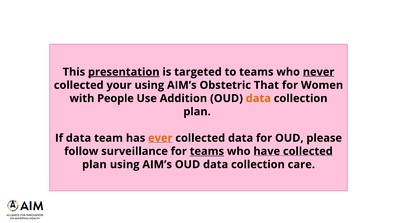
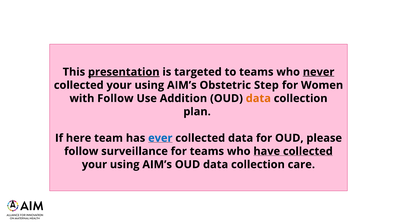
That: That -> Step (266, 85)
with People: People -> Follow (115, 99)
If data: data -> here (79, 138)
ever colour: orange -> blue (160, 138)
teams underline: present -> none (207, 152)
plan: plan -> your (94, 165)
